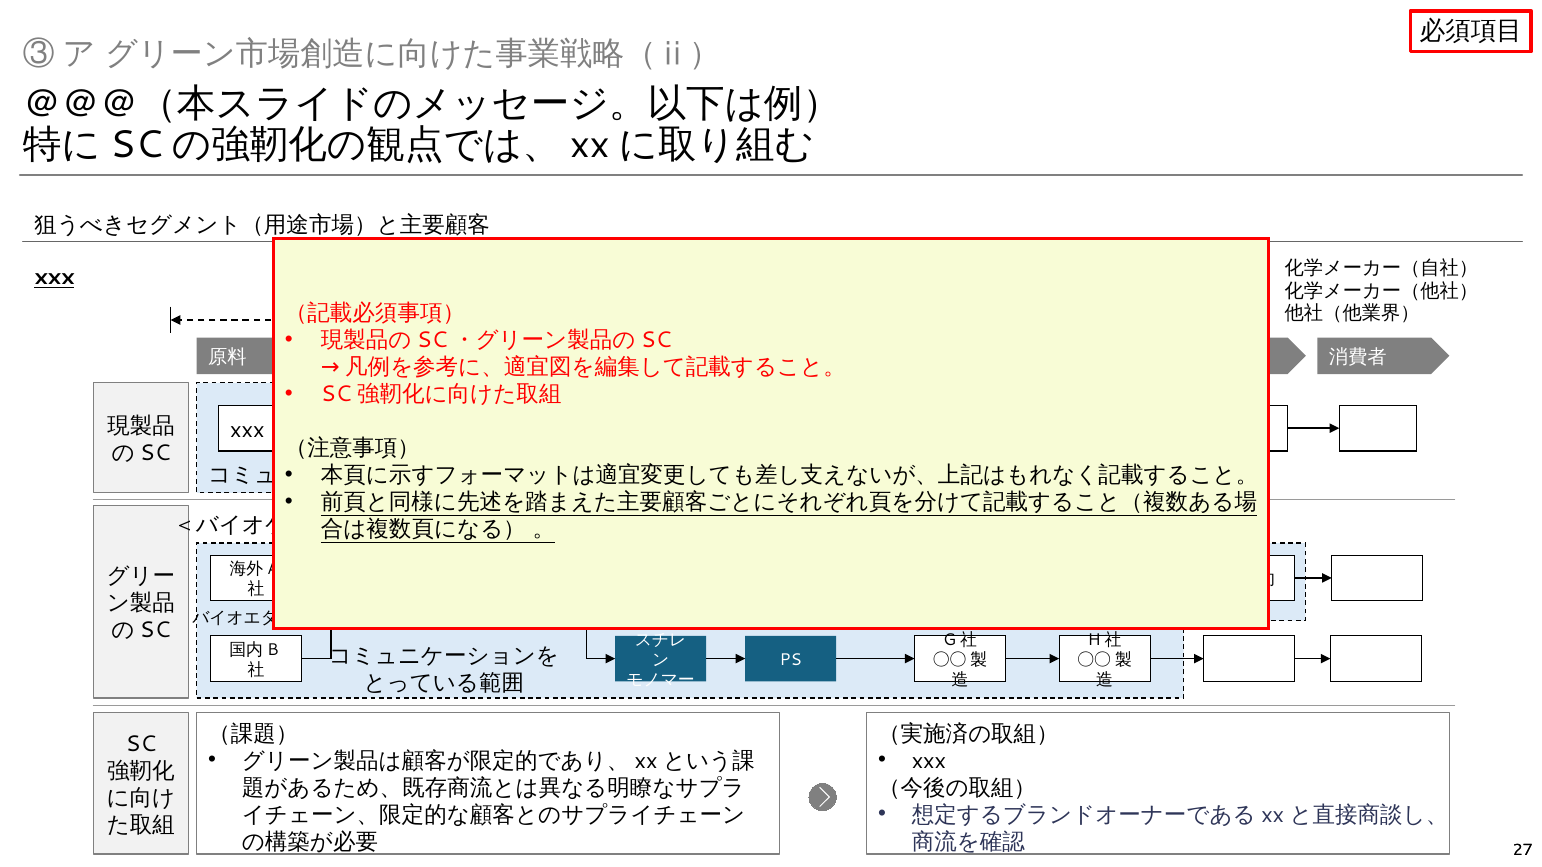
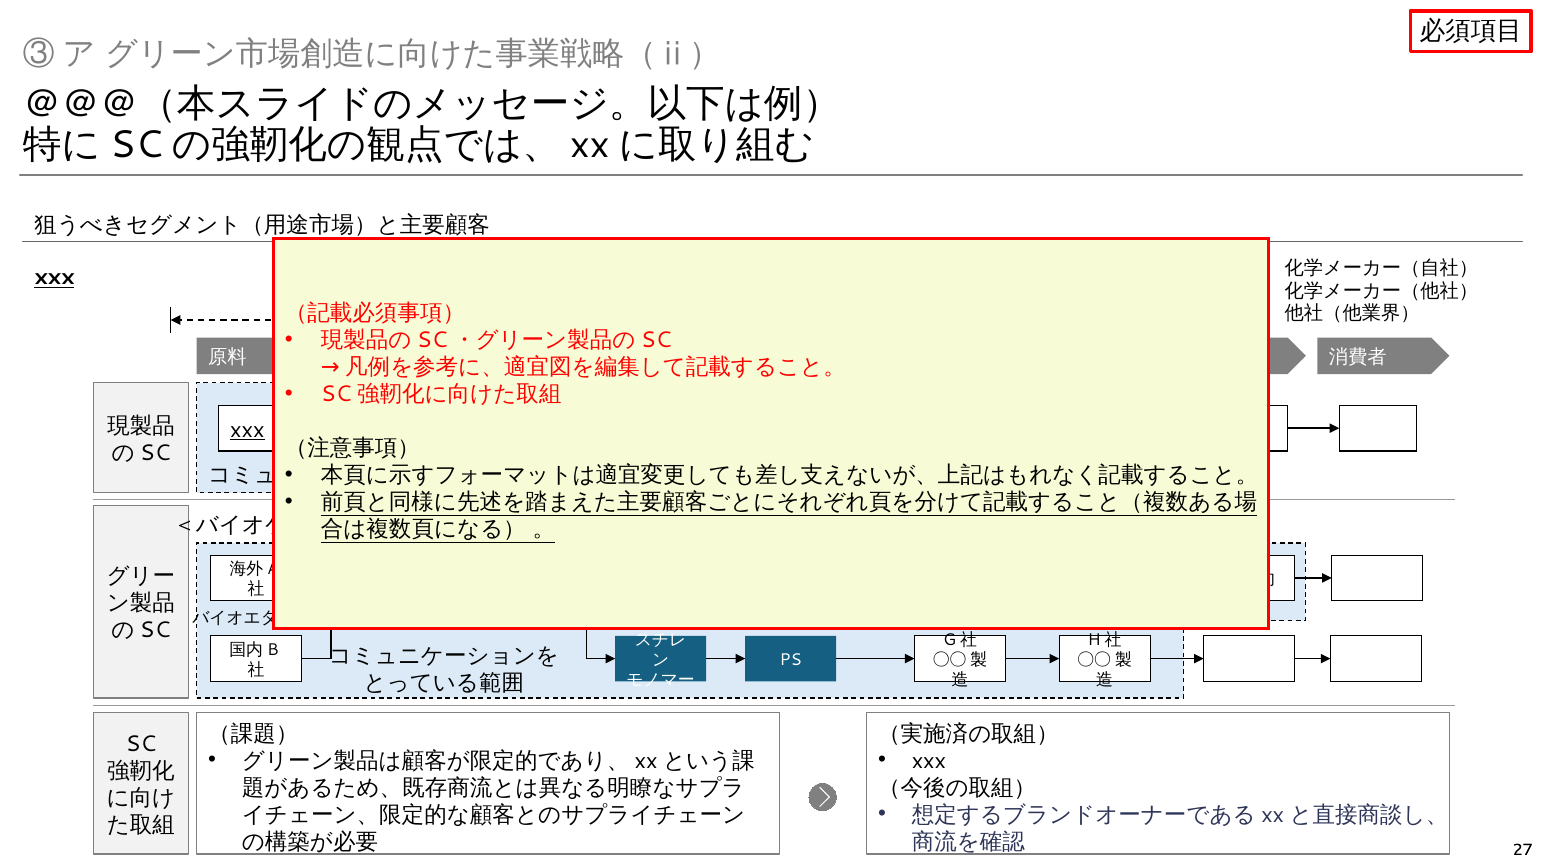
xxx underline: none -> present (247, 430)
